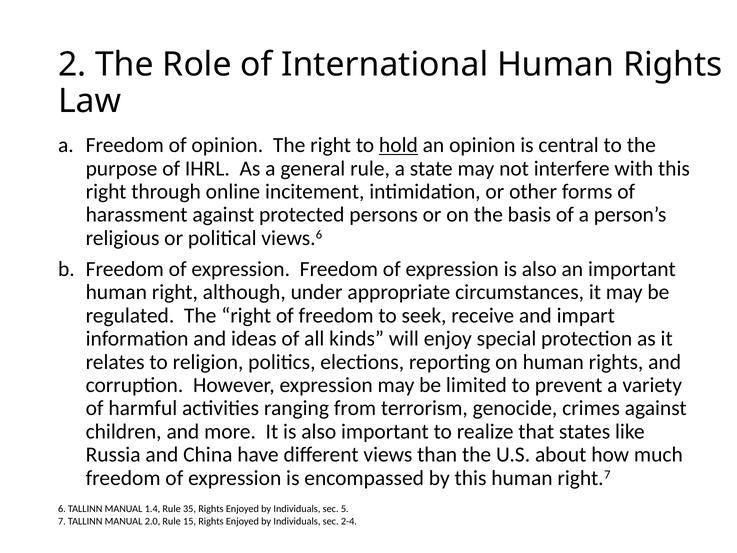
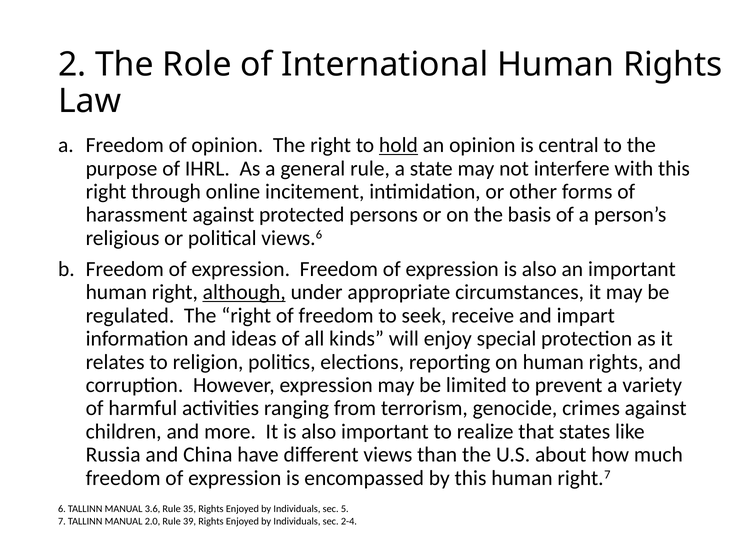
although underline: none -> present (244, 292)
1.4: 1.4 -> 3.6 (153, 509)
15: 15 -> 39 (190, 521)
